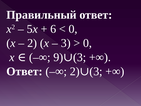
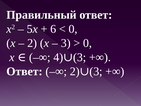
9: 9 -> 4 (58, 57)
